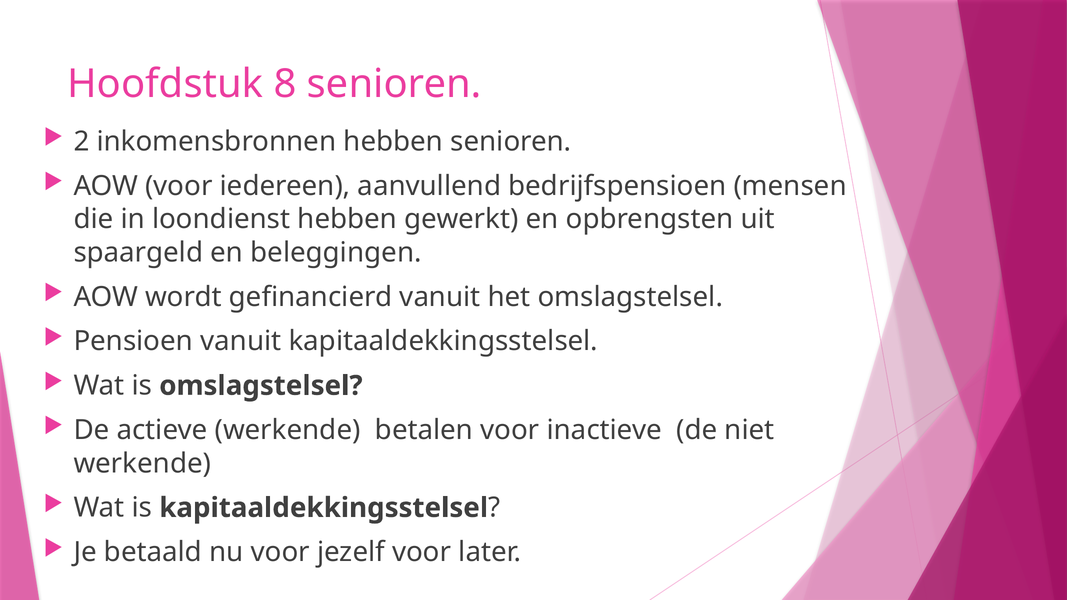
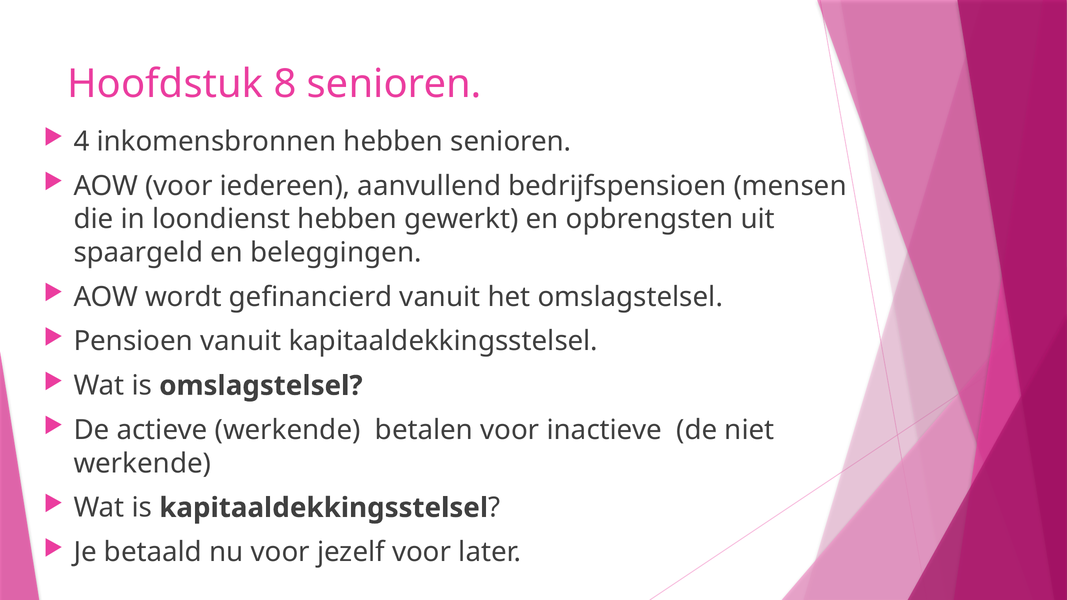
2: 2 -> 4 (82, 142)
